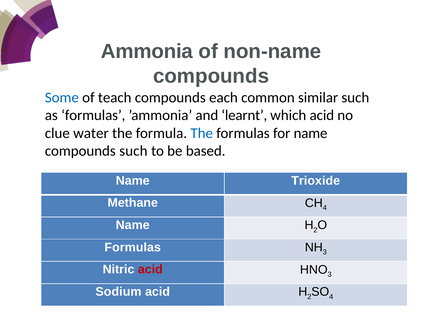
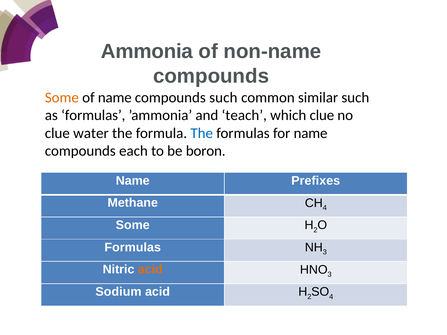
Some colour: blue -> orange (62, 98)
of teach: teach -> name (115, 98)
compounds each: each -> such (223, 98)
learnt: learnt -> teach (244, 115)
which acid: acid -> clue (322, 115)
compounds such: such -> each (133, 151)
based: based -> boron (206, 151)
Trioxide: Trioxide -> Prefixes (316, 181)
Name: Name -> Some (133, 225)
acid colour: red -> orange (150, 270)
